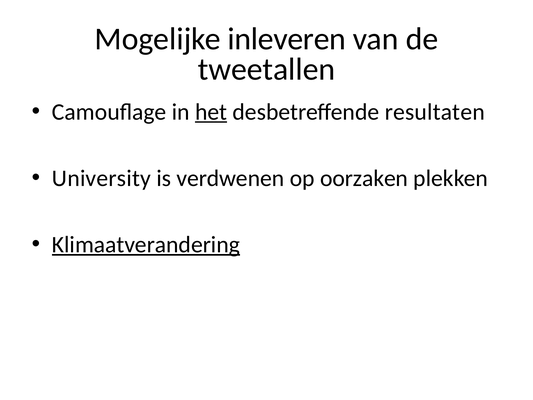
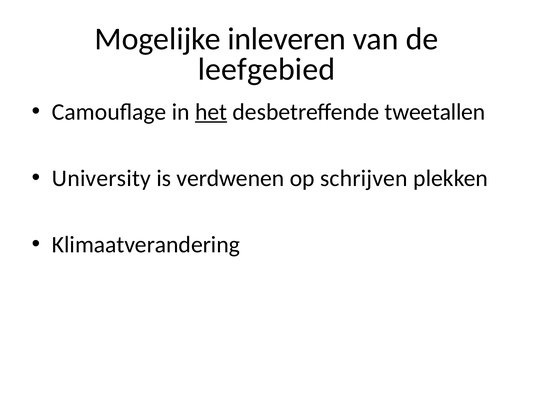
tweetallen: tweetallen -> leefgebied (266, 69)
resultaten: resultaten -> tweetallen (435, 112)
oorzaken: oorzaken -> schrijven (364, 178)
Klimaatverandering underline: present -> none (146, 245)
